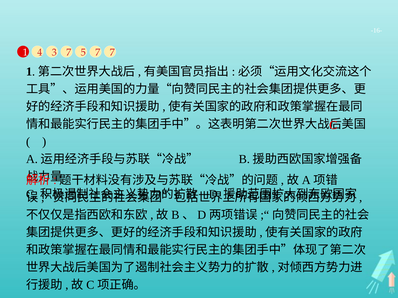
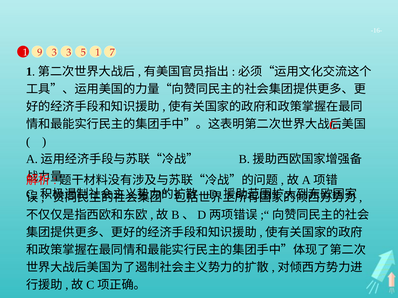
4: 4 -> 9 (40, 52)
3 7: 7 -> 3 (69, 52)
5 7: 7 -> 1 (98, 52)
